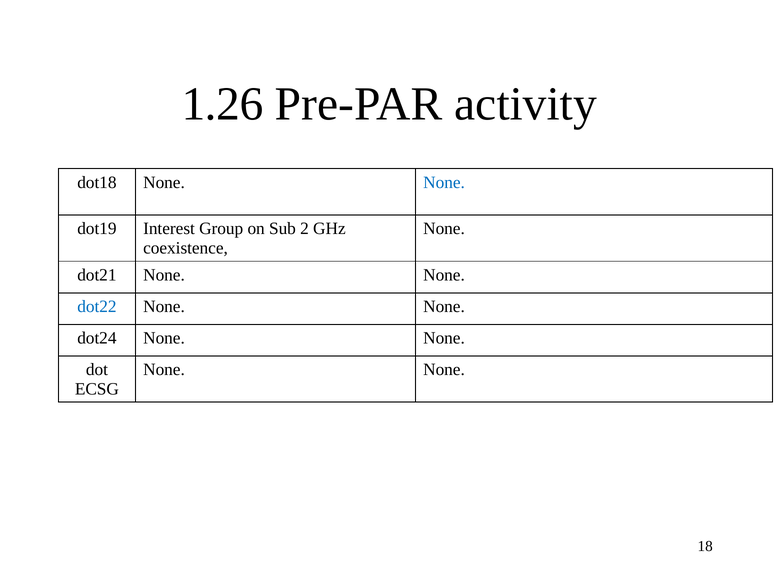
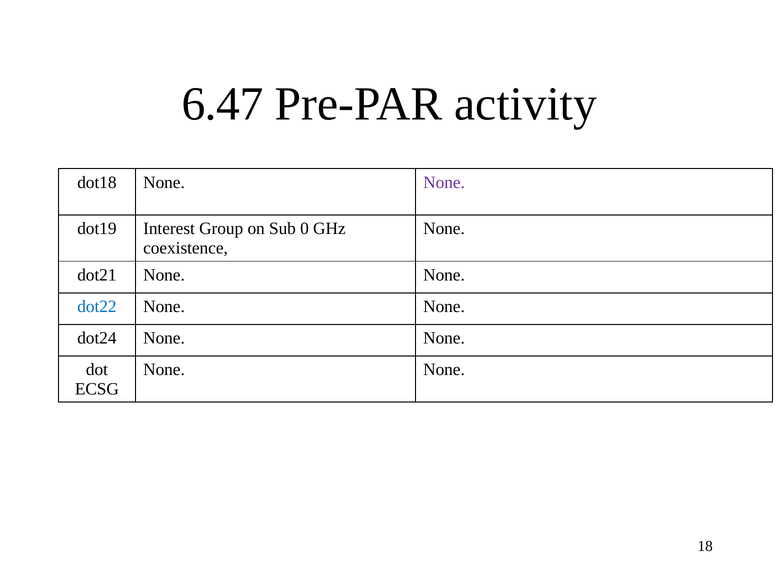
1.26: 1.26 -> 6.47 (222, 104)
None colour: blue -> purple (444, 182)
2: 2 -> 0 (304, 229)
